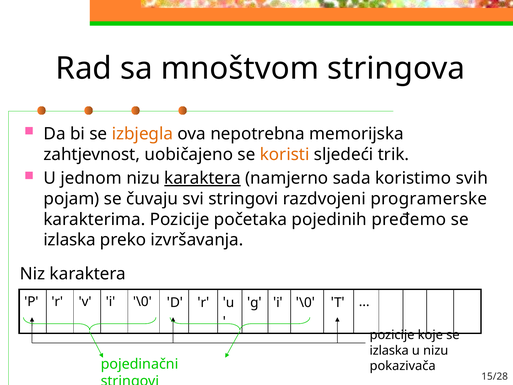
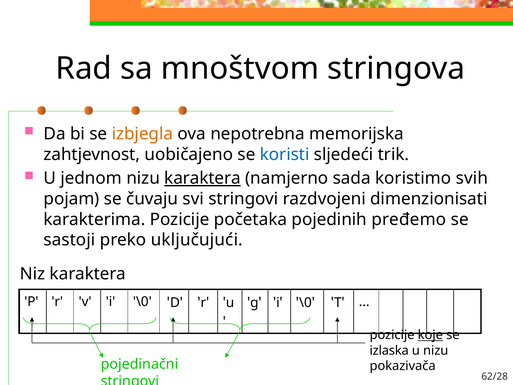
koristi colour: orange -> blue (285, 154)
programerske: programerske -> dimenzionisati (429, 199)
izlaska: izlaska -> sastoji (69, 240)
izvršavanja: izvršavanja -> uključujući (197, 240)
koje underline: none -> present (430, 335)
15/28: 15/28 -> 62/28 (495, 376)
